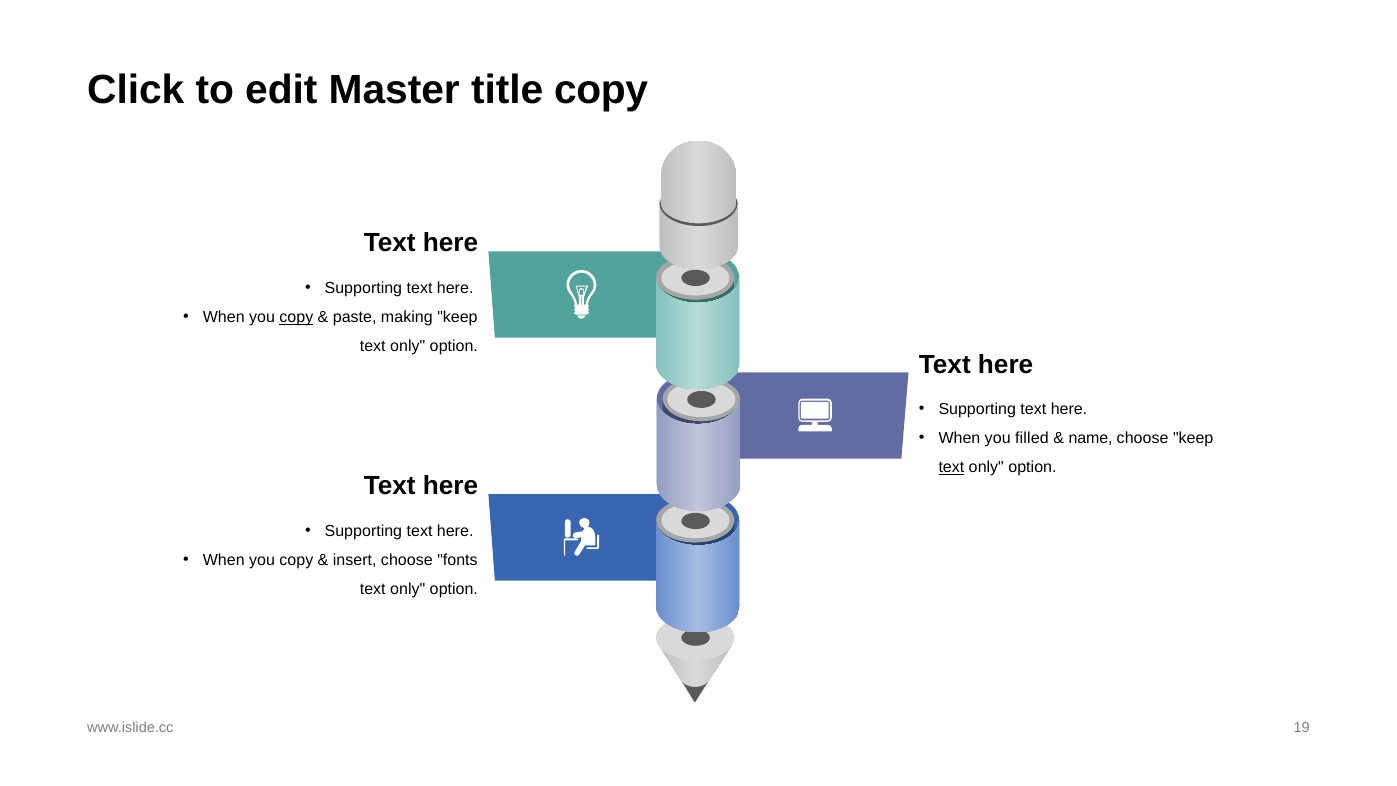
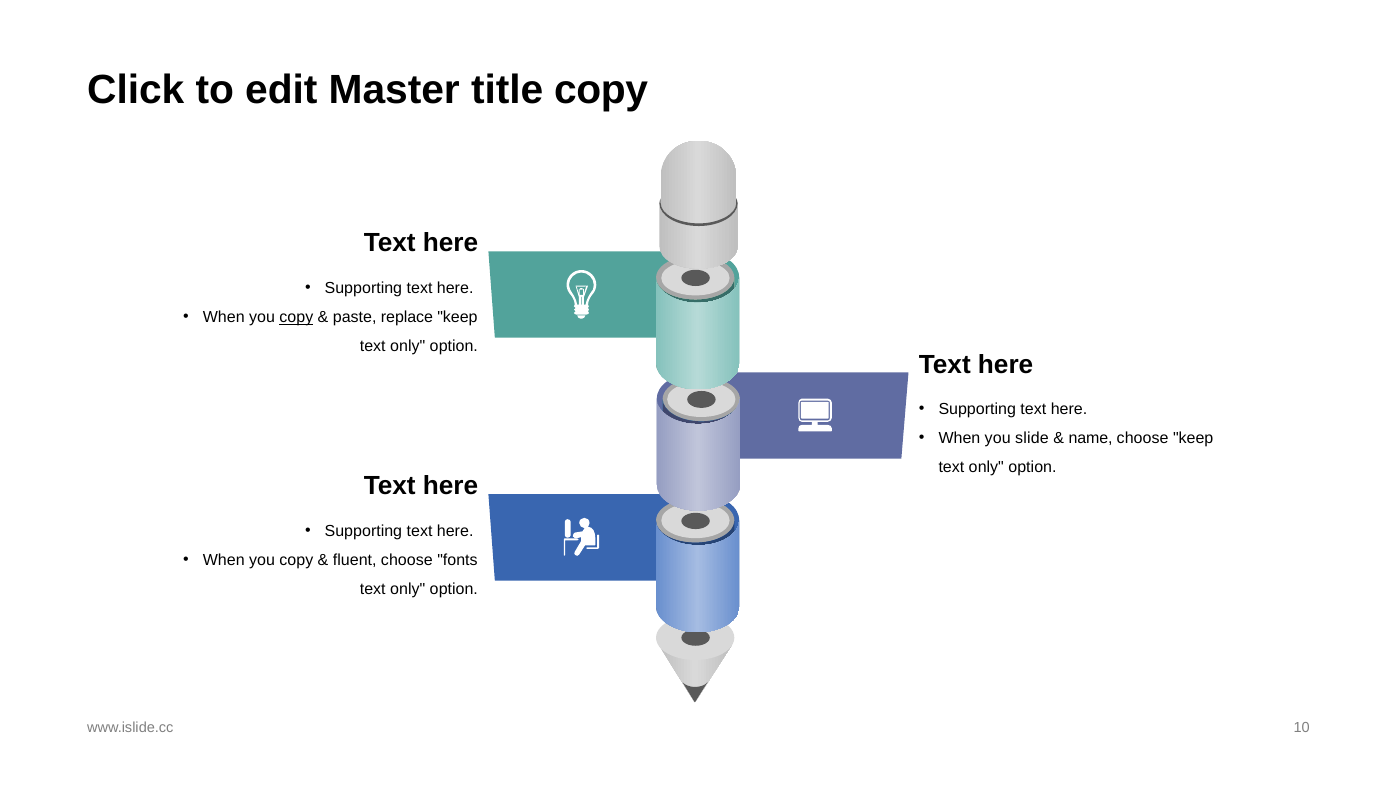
making: making -> replace (407, 317)
filled: filled -> slide (1032, 438)
text underline: present -> none (951, 467)
insert: insert -> fluent (355, 560)
19: 19 -> 10 (1302, 727)
